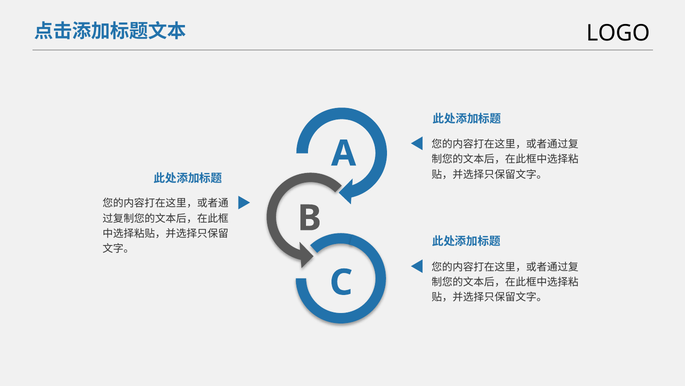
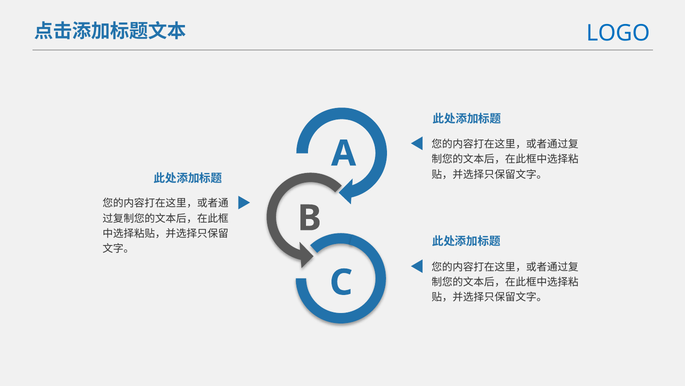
LOGO colour: black -> blue (618, 33)
